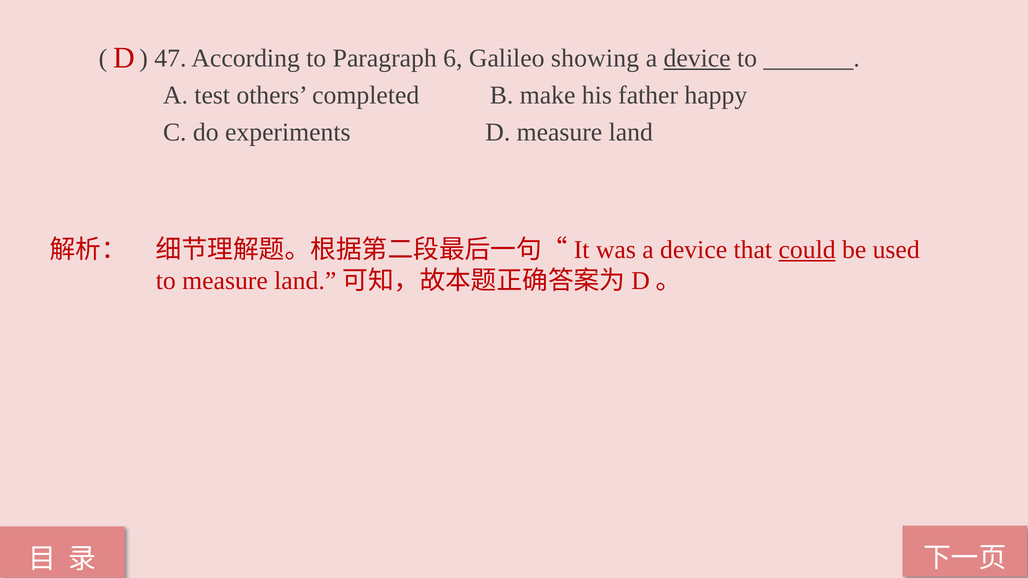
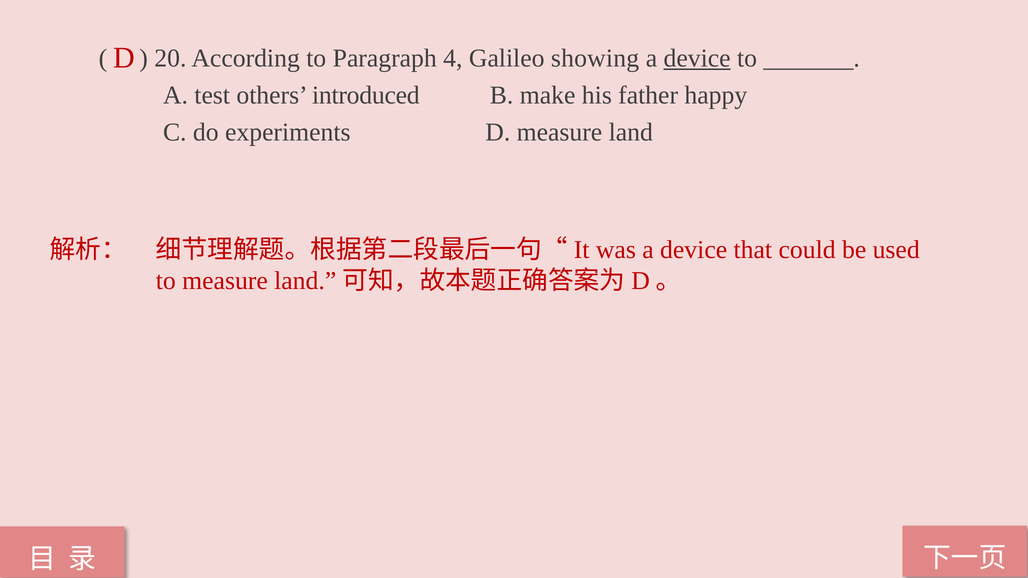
47: 47 -> 20 (170, 58)
6: 6 -> 4 (453, 58)
completed: completed -> introduced (366, 95)
could underline: present -> none (807, 250)
